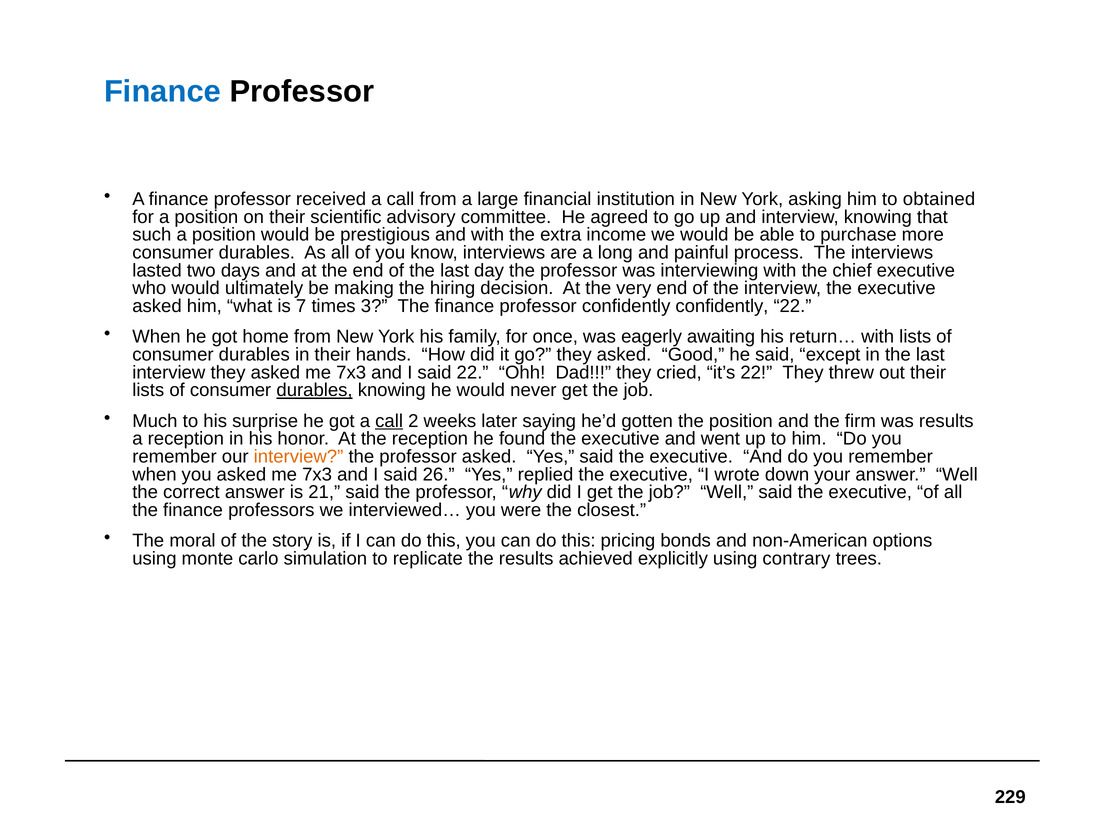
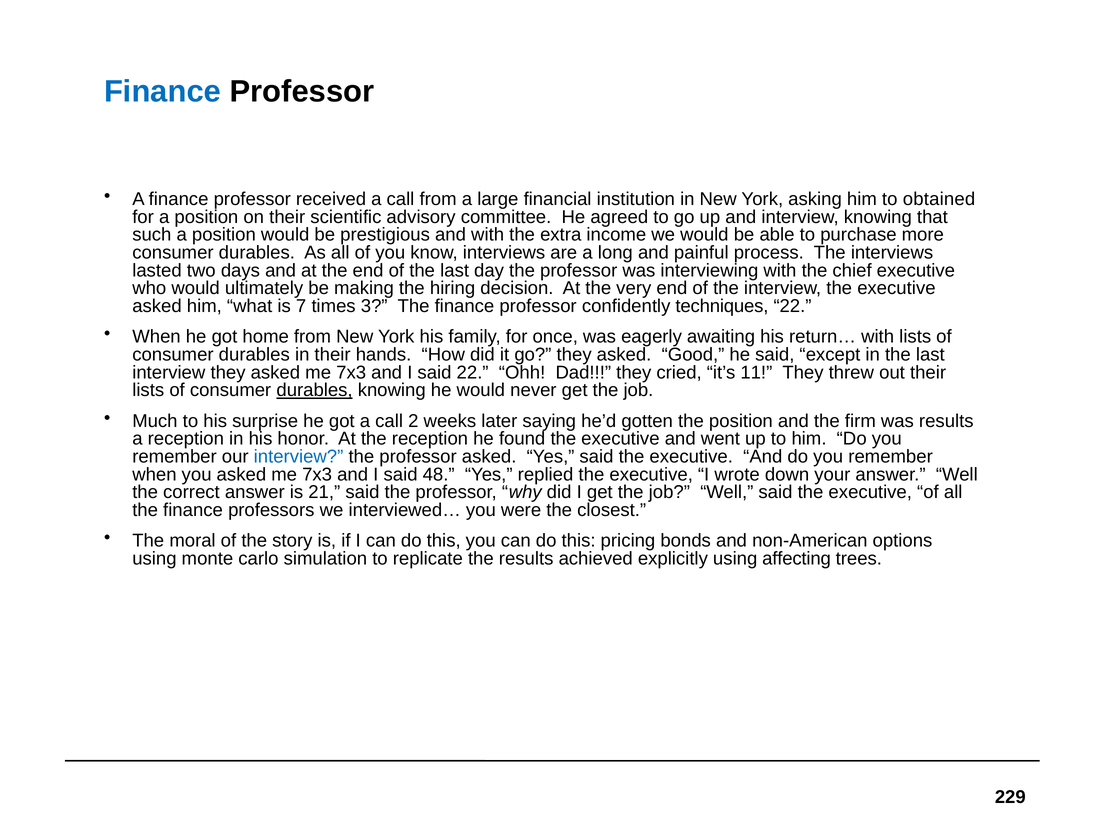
confidently confidently: confidently -> techniques (722, 306)
it’s 22: 22 -> 11 (756, 373)
call underline: present -> none (389, 421)
interview colour: orange -> blue (299, 457)
26: 26 -> 48 (439, 475)
contrary: contrary -> affecting (797, 559)
